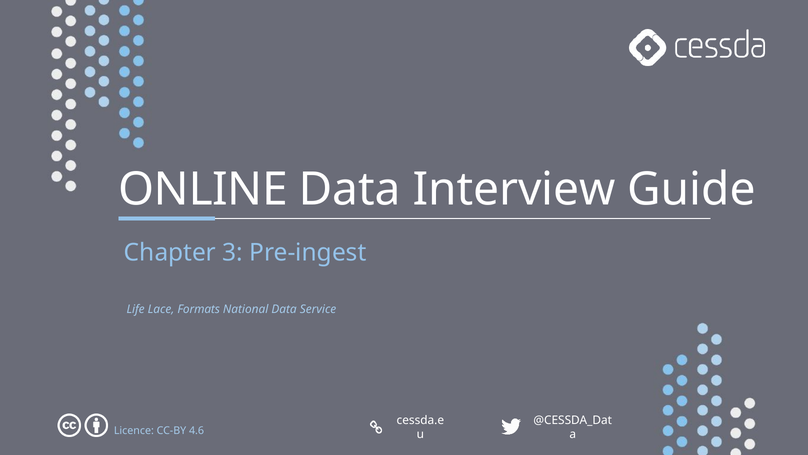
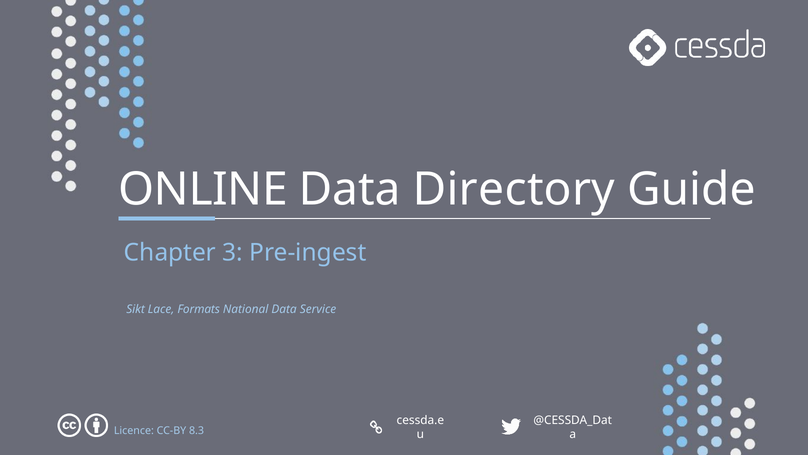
Interview: Interview -> Directory (514, 189)
Life: Life -> Sikt (136, 309)
4.6: 4.6 -> 8.3 (197, 430)
